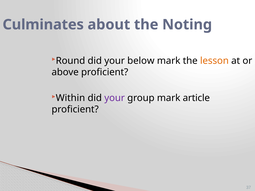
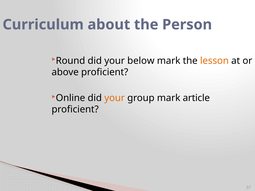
Culminates: Culminates -> Curriculum (43, 25)
Noting: Noting -> Person (187, 25)
Within: Within -> Online (70, 98)
your colour: purple -> orange (115, 98)
